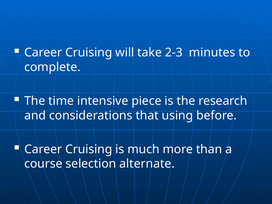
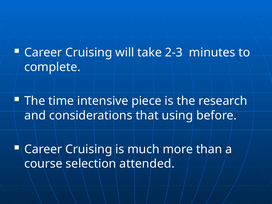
alternate: alternate -> attended (147, 164)
